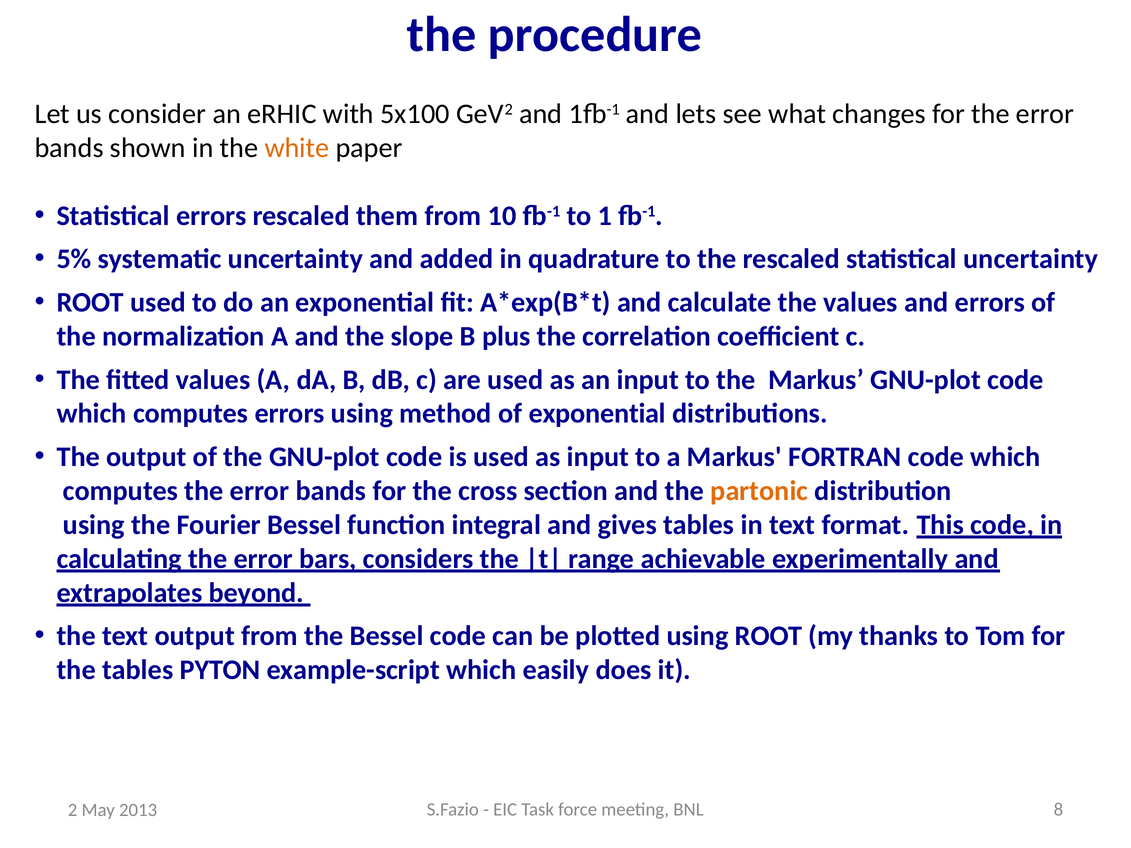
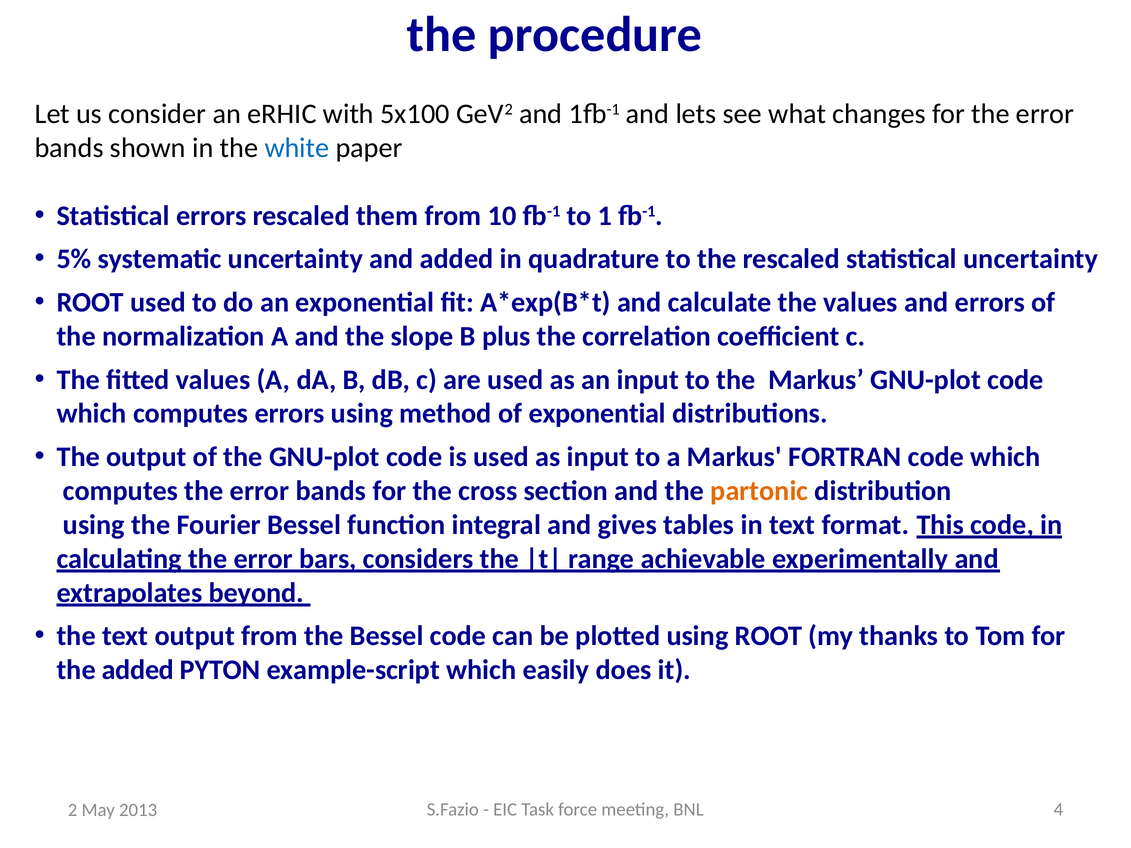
white colour: orange -> blue (297, 148)
the tables: tables -> added (138, 670)
8: 8 -> 4 (1058, 810)
